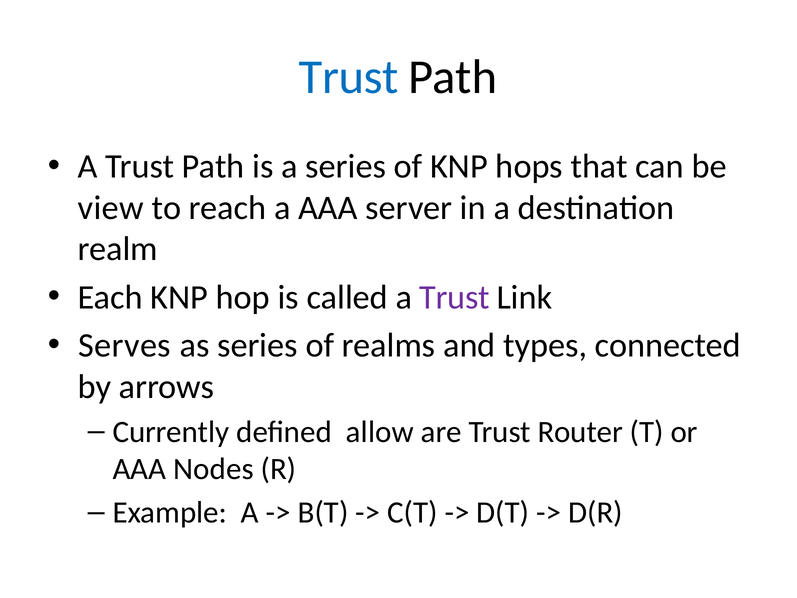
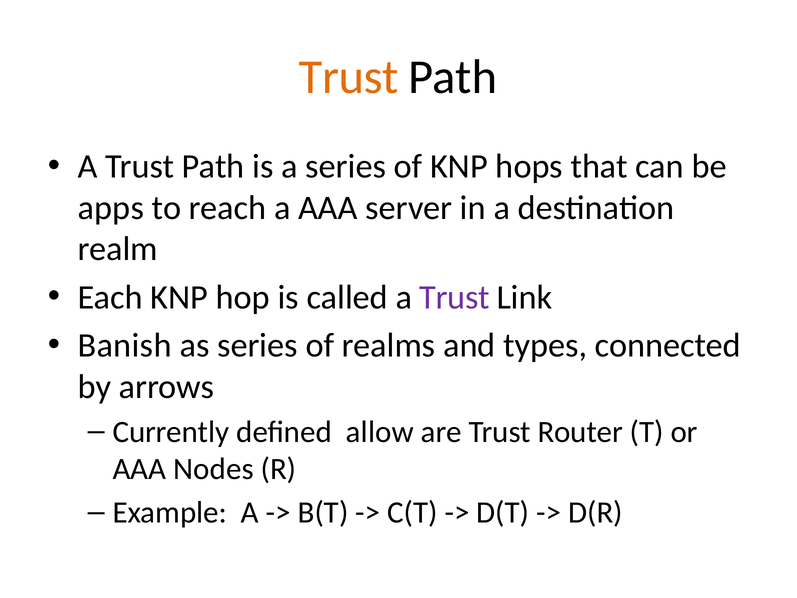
Trust colour: blue -> orange (349, 77)
view: view -> apps (111, 208)
Serves: Serves -> Banish (125, 345)
